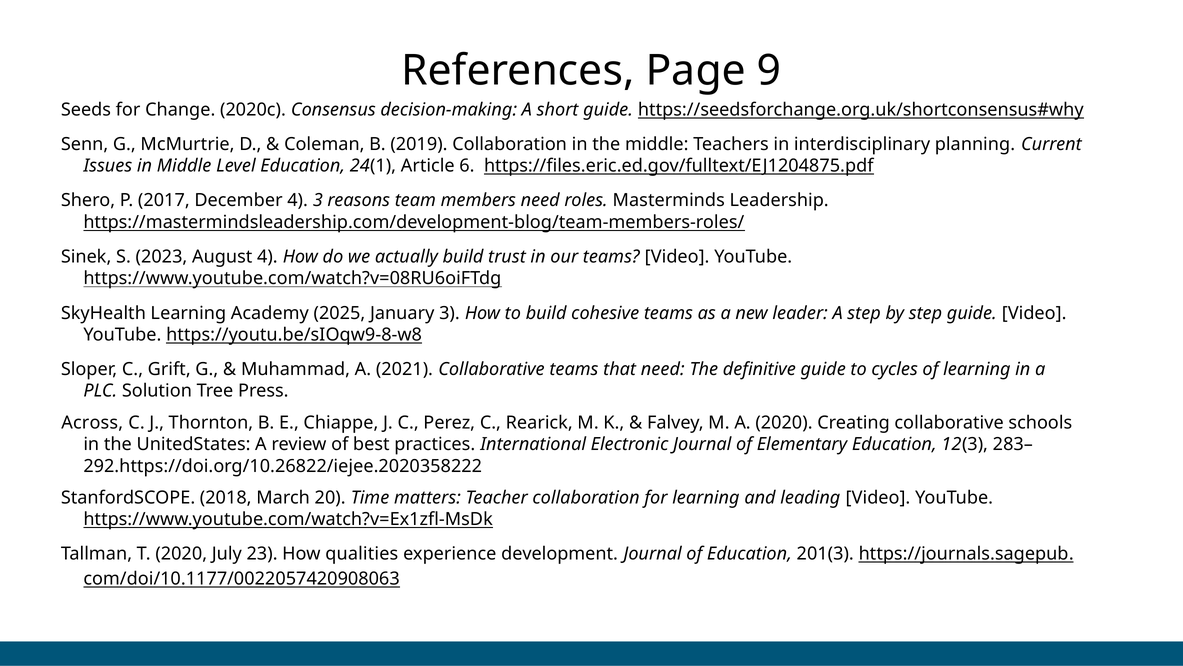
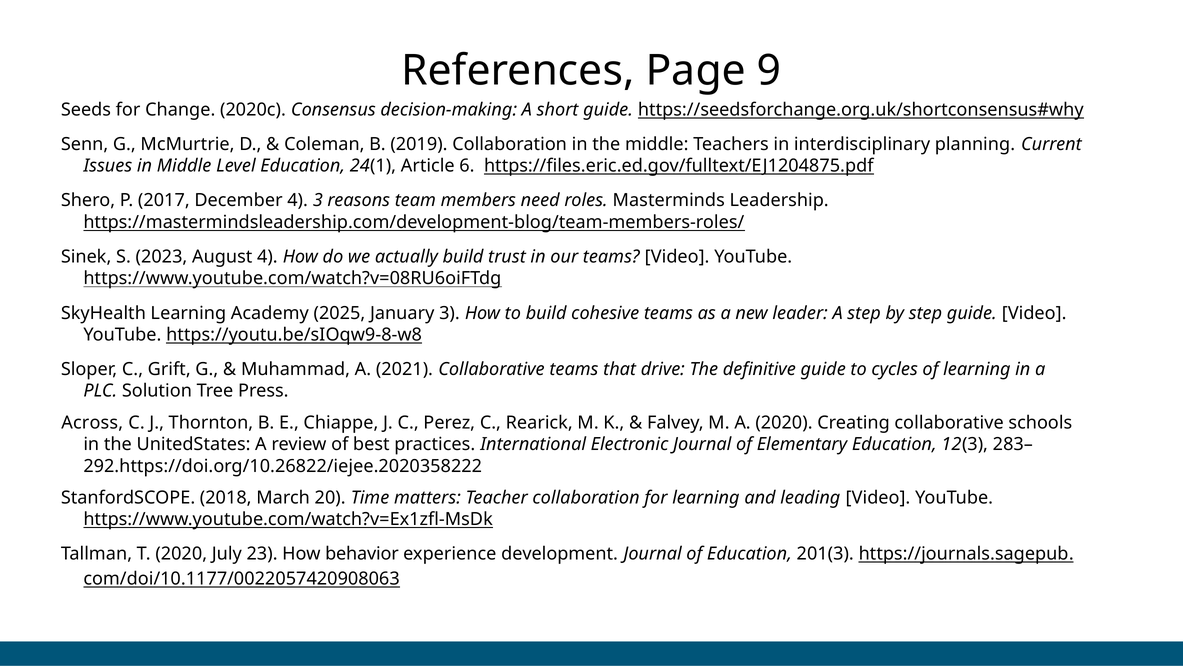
that need: need -> drive (663, 369)
qualities: qualities -> behavior (362, 553)
